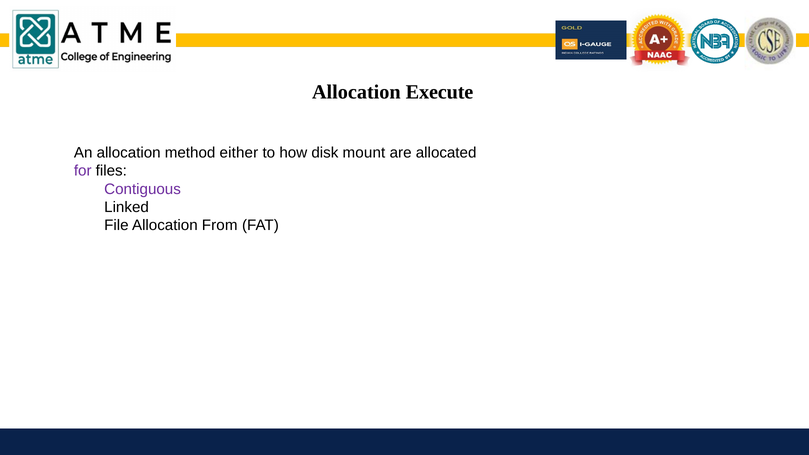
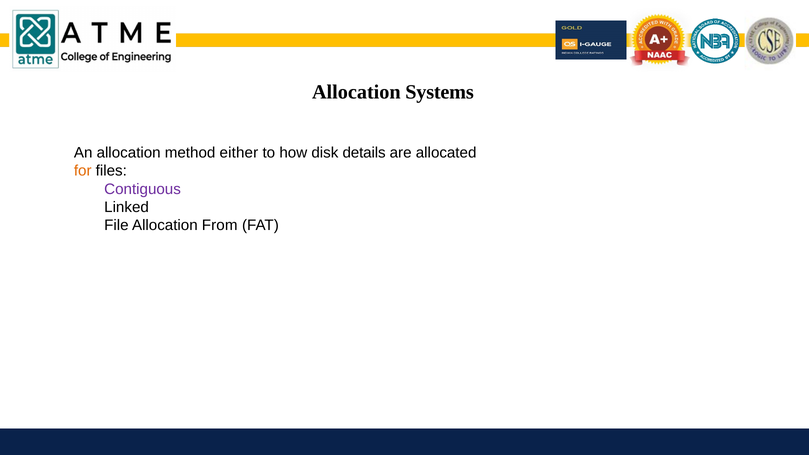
Execute: Execute -> Systems (440, 92)
mount: mount -> details (364, 153)
for colour: purple -> orange (83, 171)
